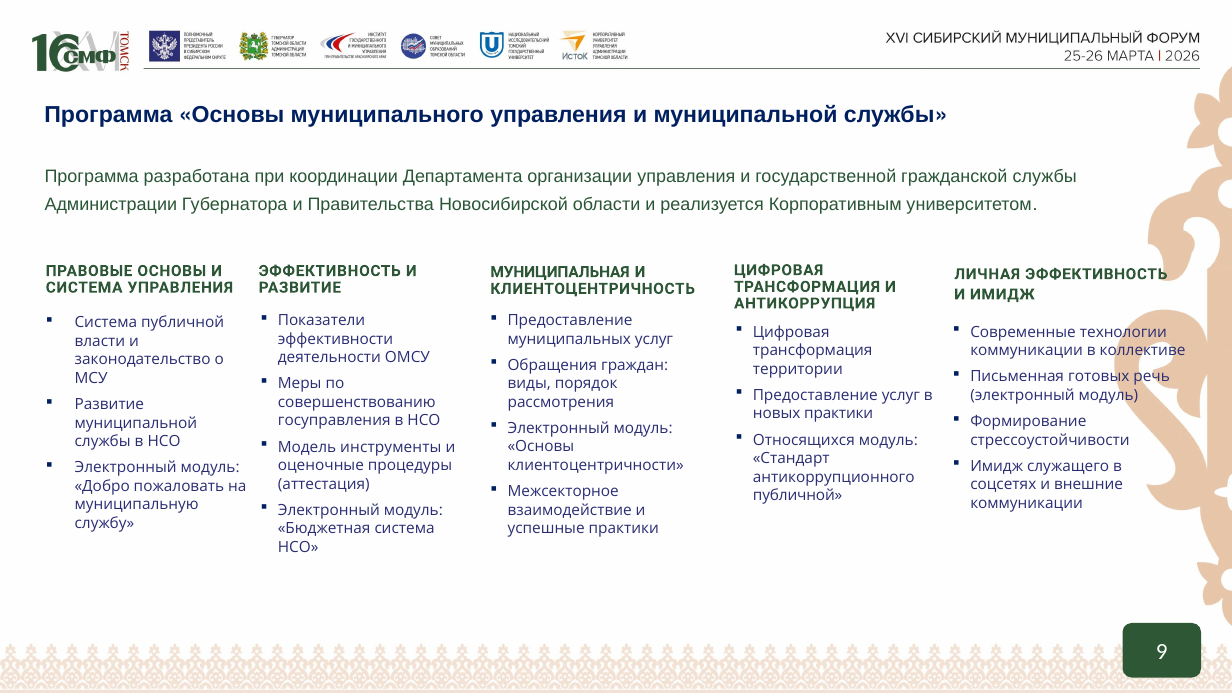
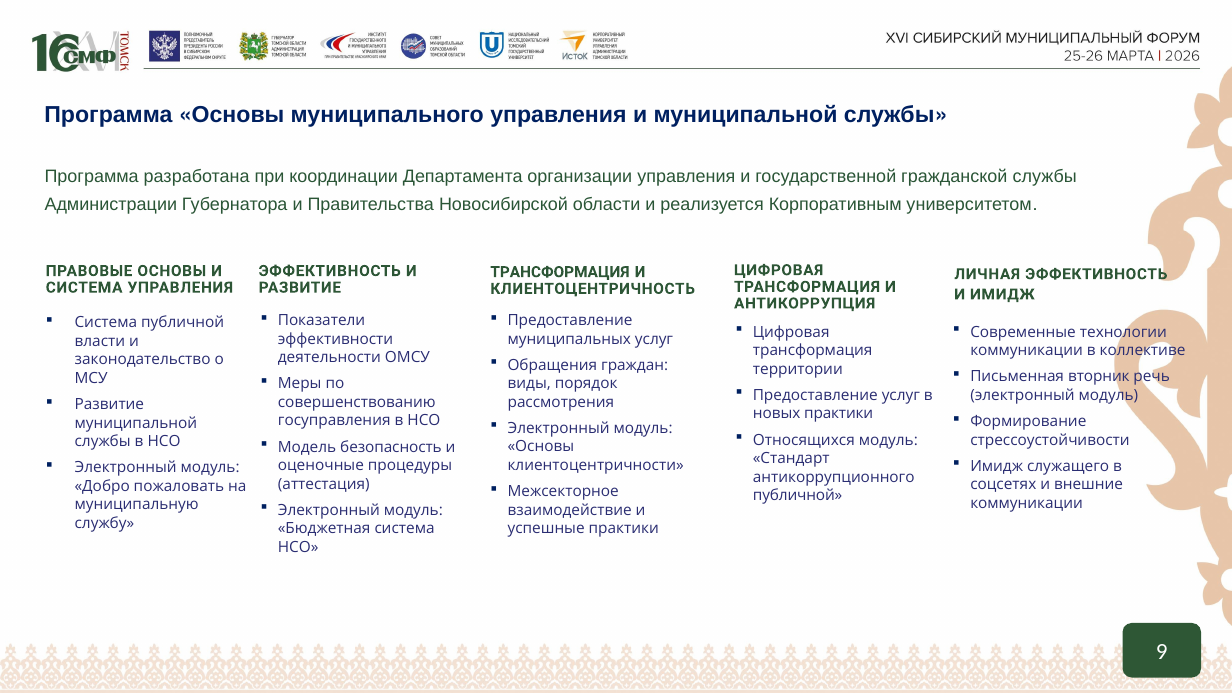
МУНИЦИПАЛЬНАЯ: МУНИЦИПАЛЬНАЯ -> ТРАНСФОРМАЦИЯ (560, 272)
готовых: готовых -> вторник (1099, 377)
инструменты: инструменты -> безопасность (391, 447)
